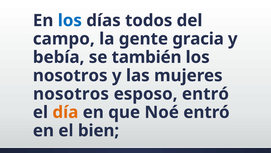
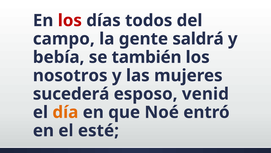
los colour: blue -> red (70, 20)
gracia: gracia -> saldrá (198, 39)
nosotros: nosotros -> sucederá (71, 94)
esposo entró: entró -> venid (205, 94)
bien: bien -> esté (98, 130)
